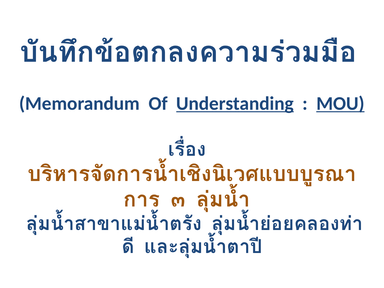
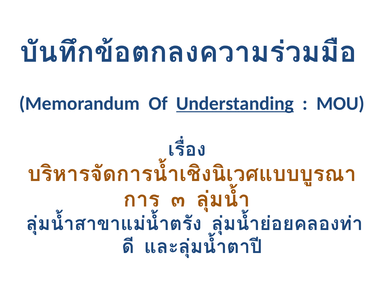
MOU underline: present -> none (340, 103)
